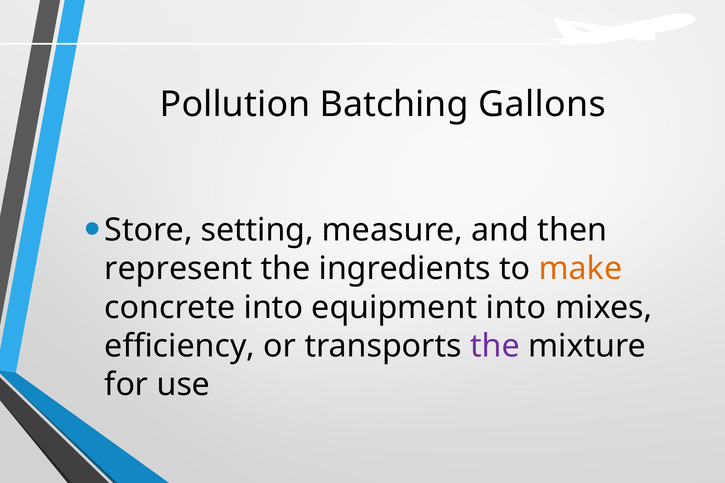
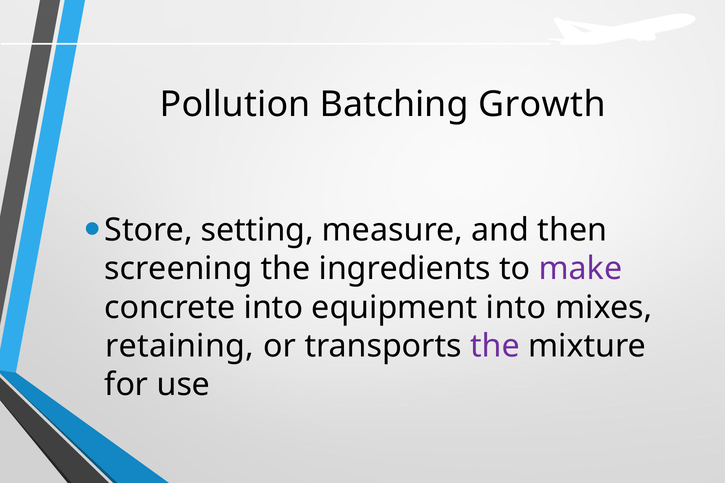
Gallons: Gallons -> Growth (542, 105)
represent: represent -> screening (178, 269)
make colour: orange -> purple (581, 269)
efficiency: efficiency -> retaining (180, 346)
